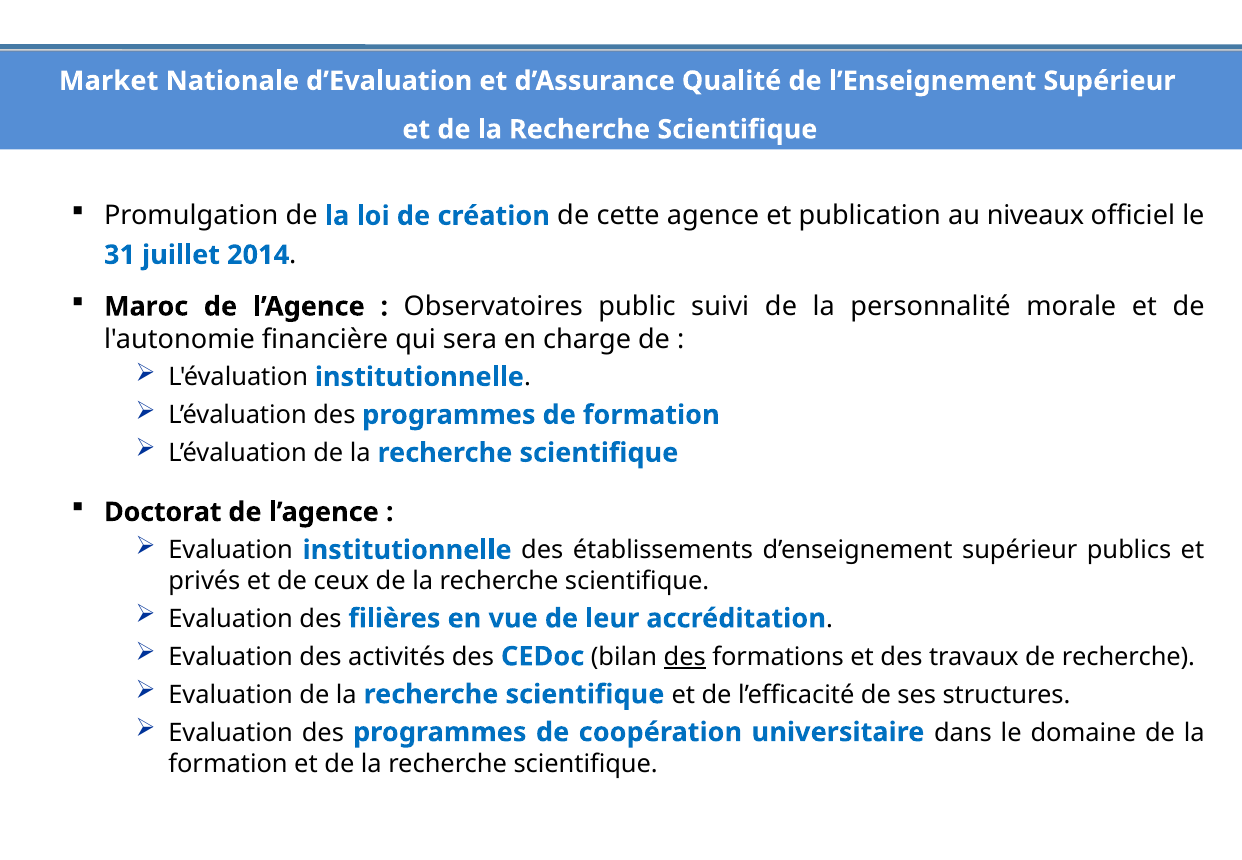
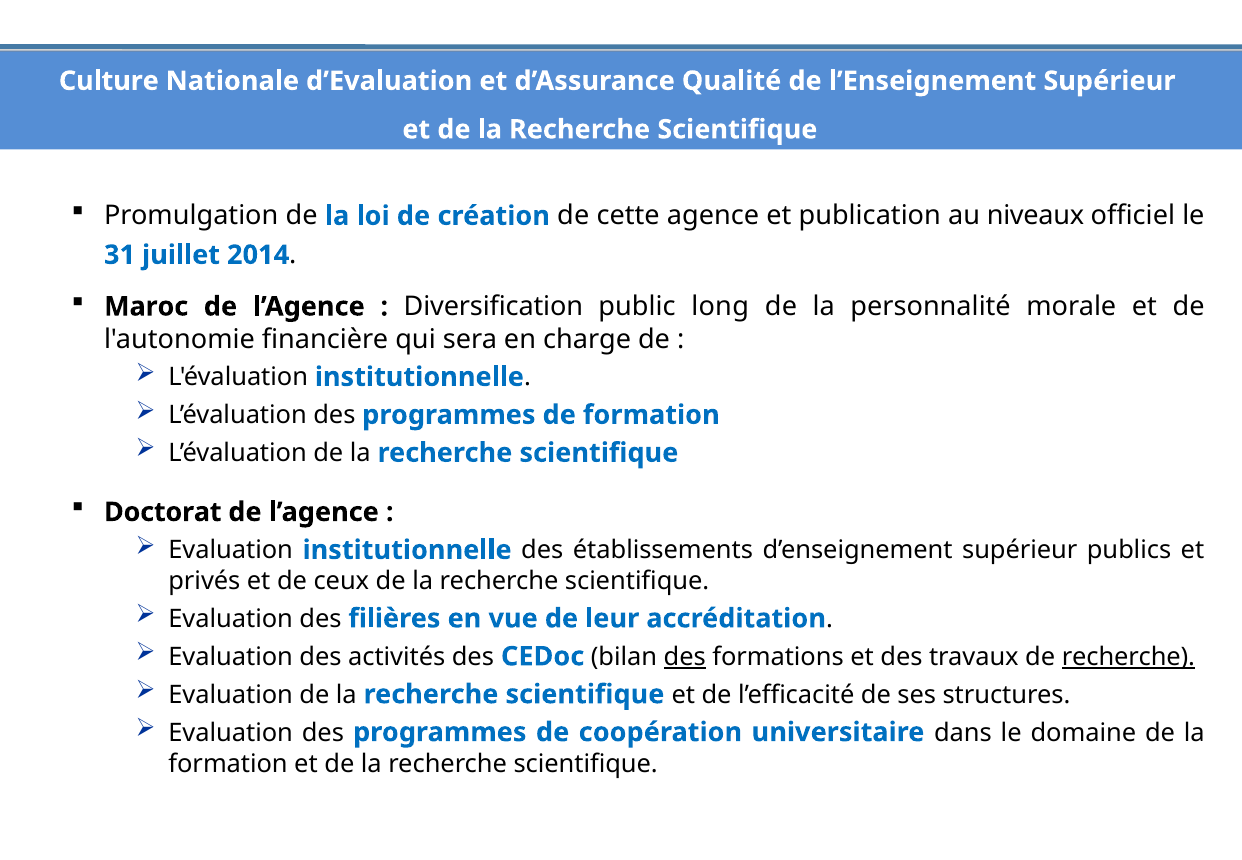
Market: Market -> Culture (109, 81)
Observatoires: Observatoires -> Diversification (493, 307)
suivi: suivi -> long (720, 307)
recherche underline: none -> present (1128, 657)
